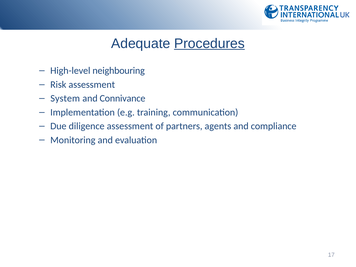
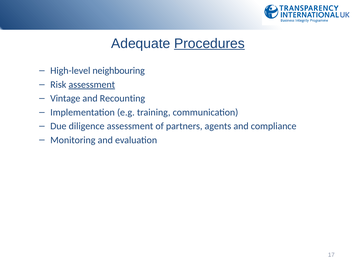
assessment underline: none -> present (92, 85)
System: System -> Vintage (65, 98)
Connivance: Connivance -> Recounting (122, 98)
